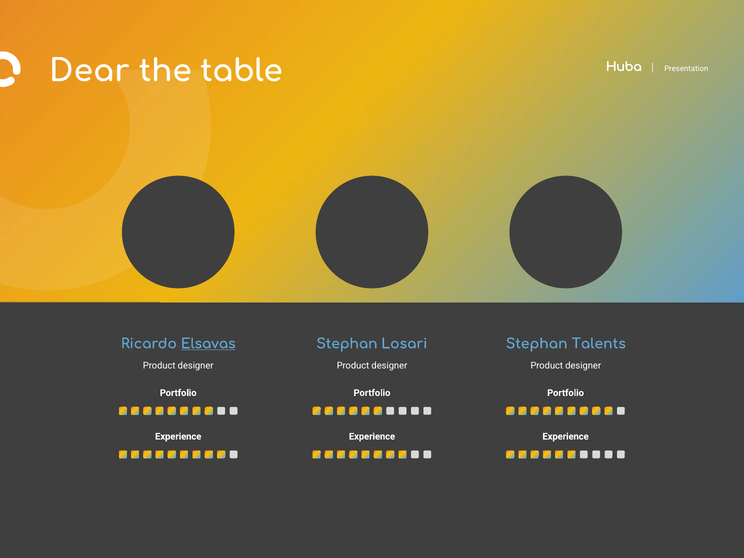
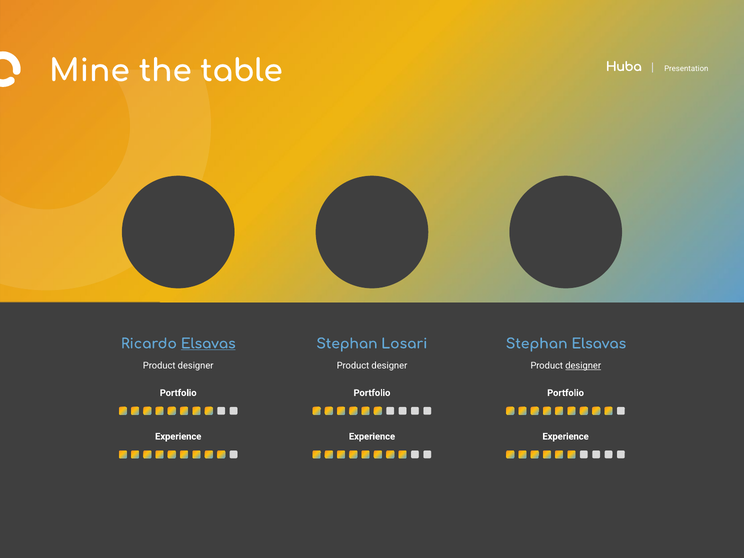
Dear: Dear -> Mine (89, 71)
Stephan Talents: Talents -> Elsavas (599, 344)
designer underline: none -> present (583, 366)
